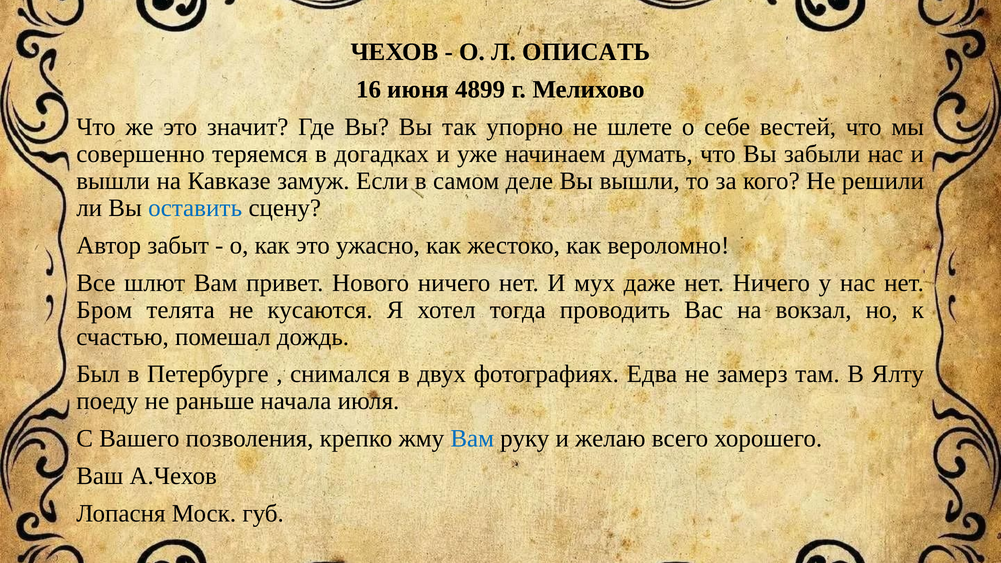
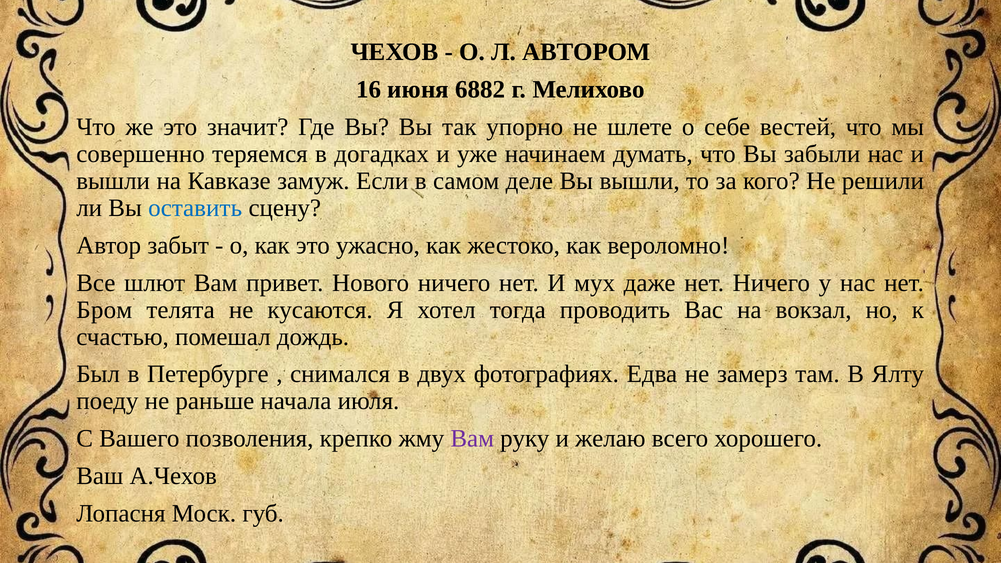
ОПИСАТЬ: ОПИСАТЬ -> АВТОРОМ (586, 52)
4899: 4899 -> 6882 (480, 89)
Вам colour: blue -> purple (472, 439)
